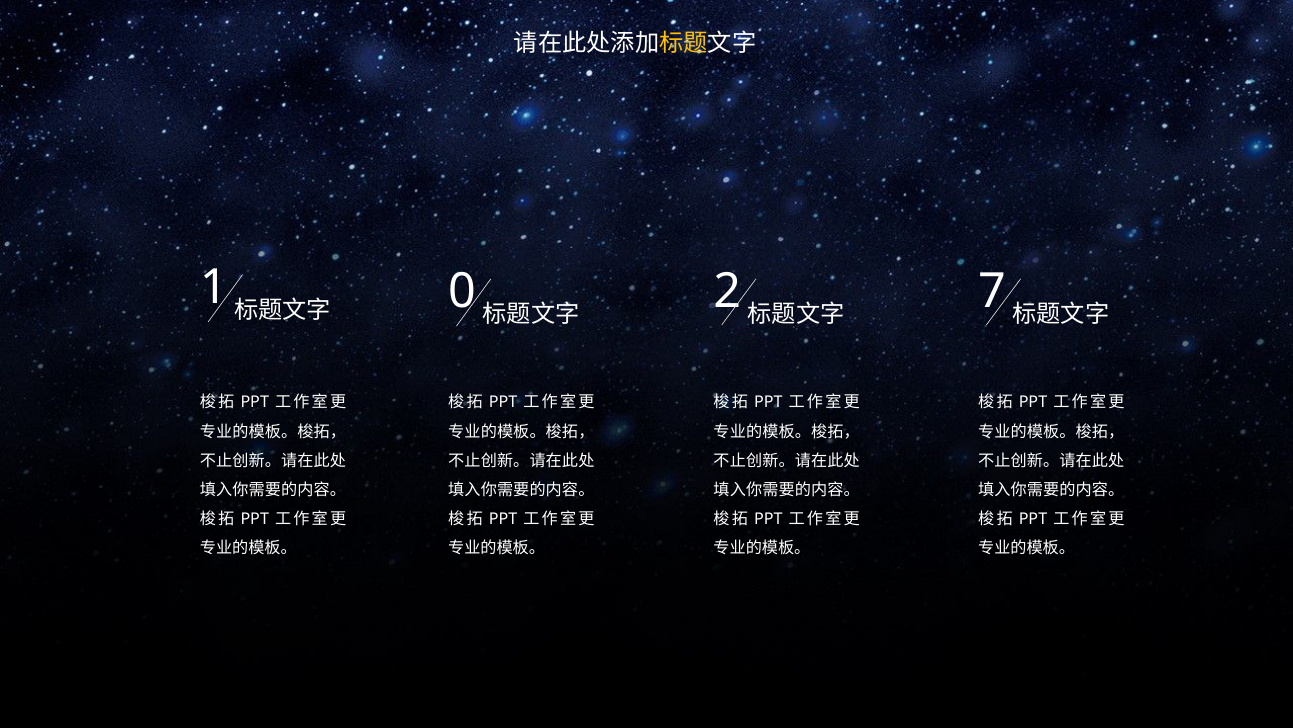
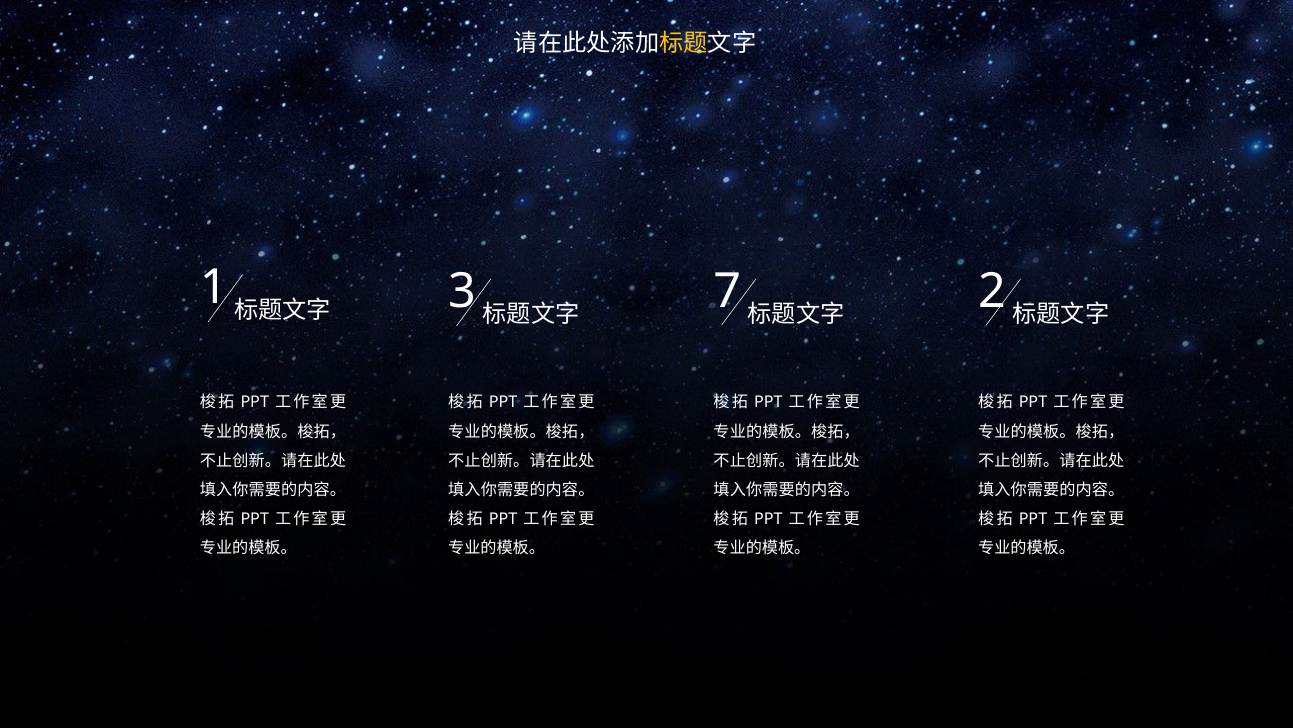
0: 0 -> 3 (462, 292)
2: 2 -> 7 (727, 292)
7: 7 -> 2 (992, 292)
